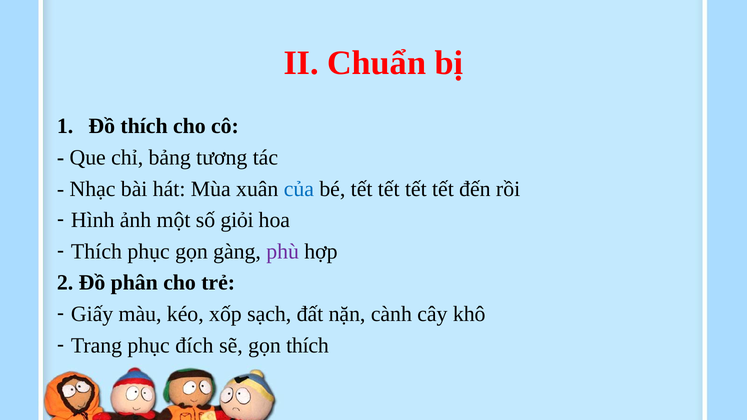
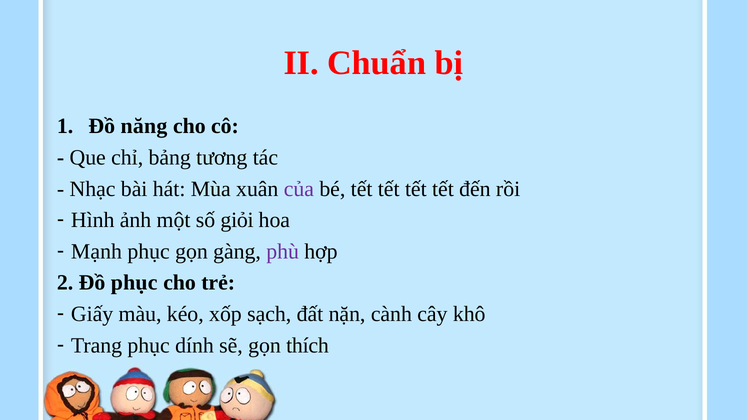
Đồ thích: thích -> năng (144, 126)
của colour: blue -> purple (299, 189)
Thích: Thích -> Mạnh (96, 252)
Đồ phân: phân -> phục (134, 283)
đích: đích -> dính (195, 346)
